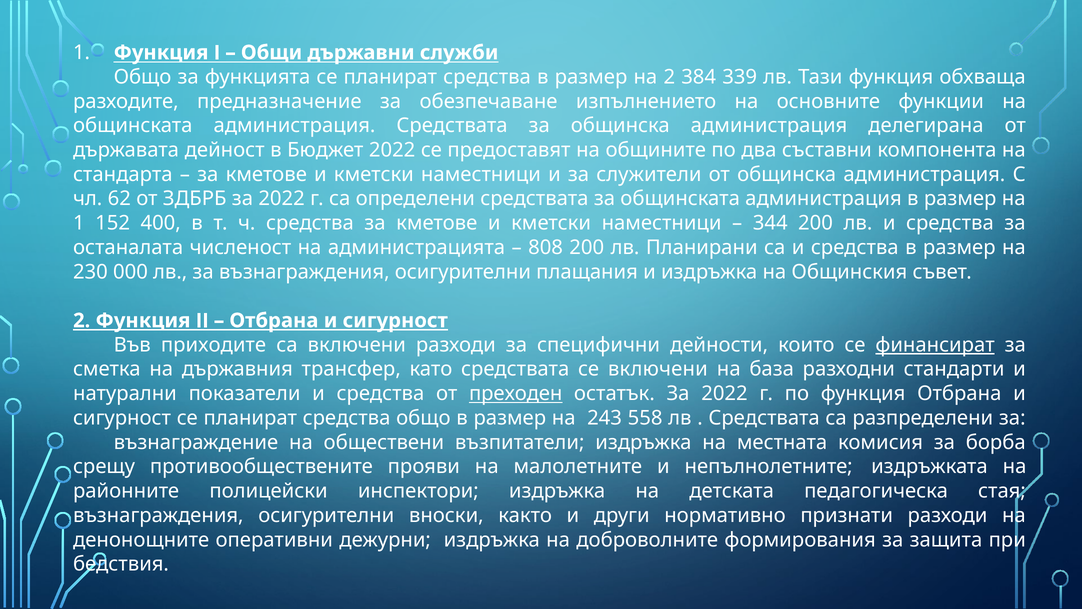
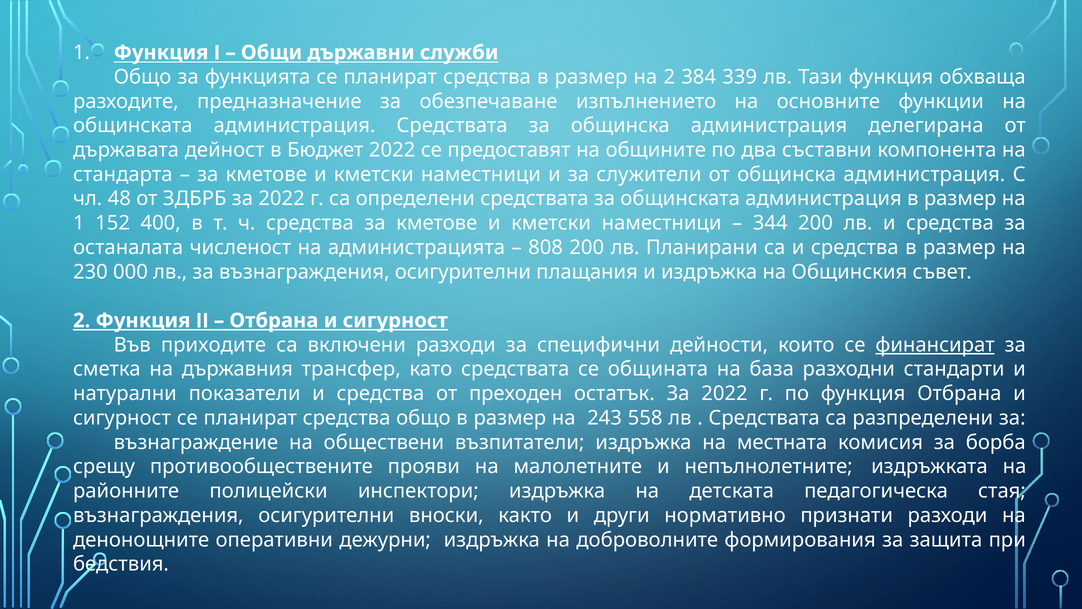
62: 62 -> 48 (119, 199)
се включени: включени -> общината (658, 369)
преходен underline: present -> none (516, 393)
